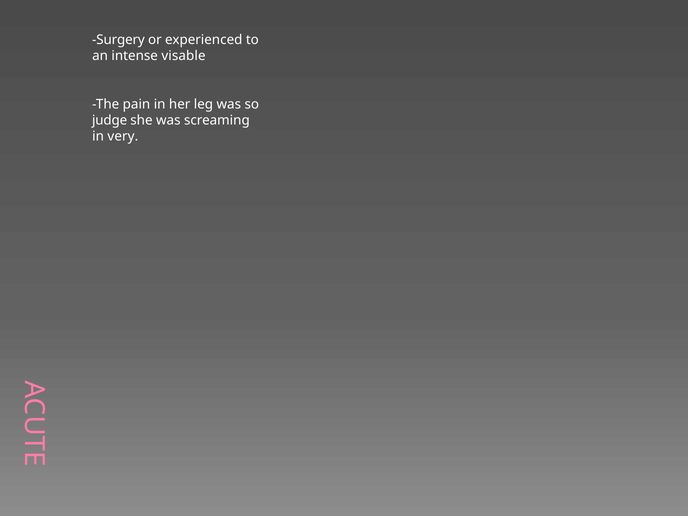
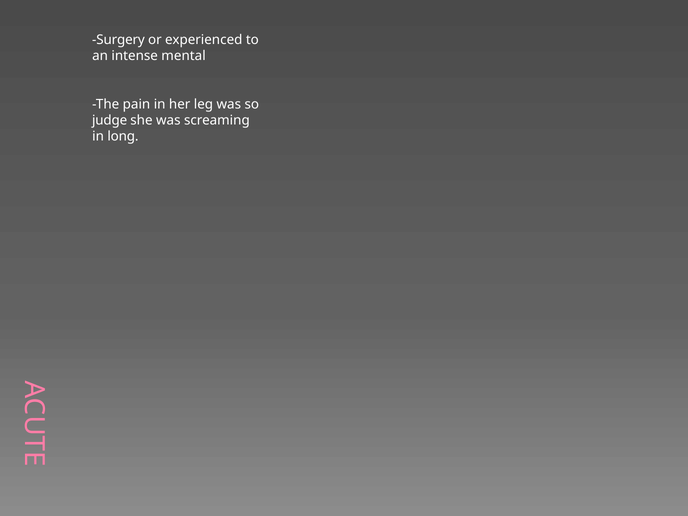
visable: visable -> mental (184, 56)
very: very -> long (123, 136)
